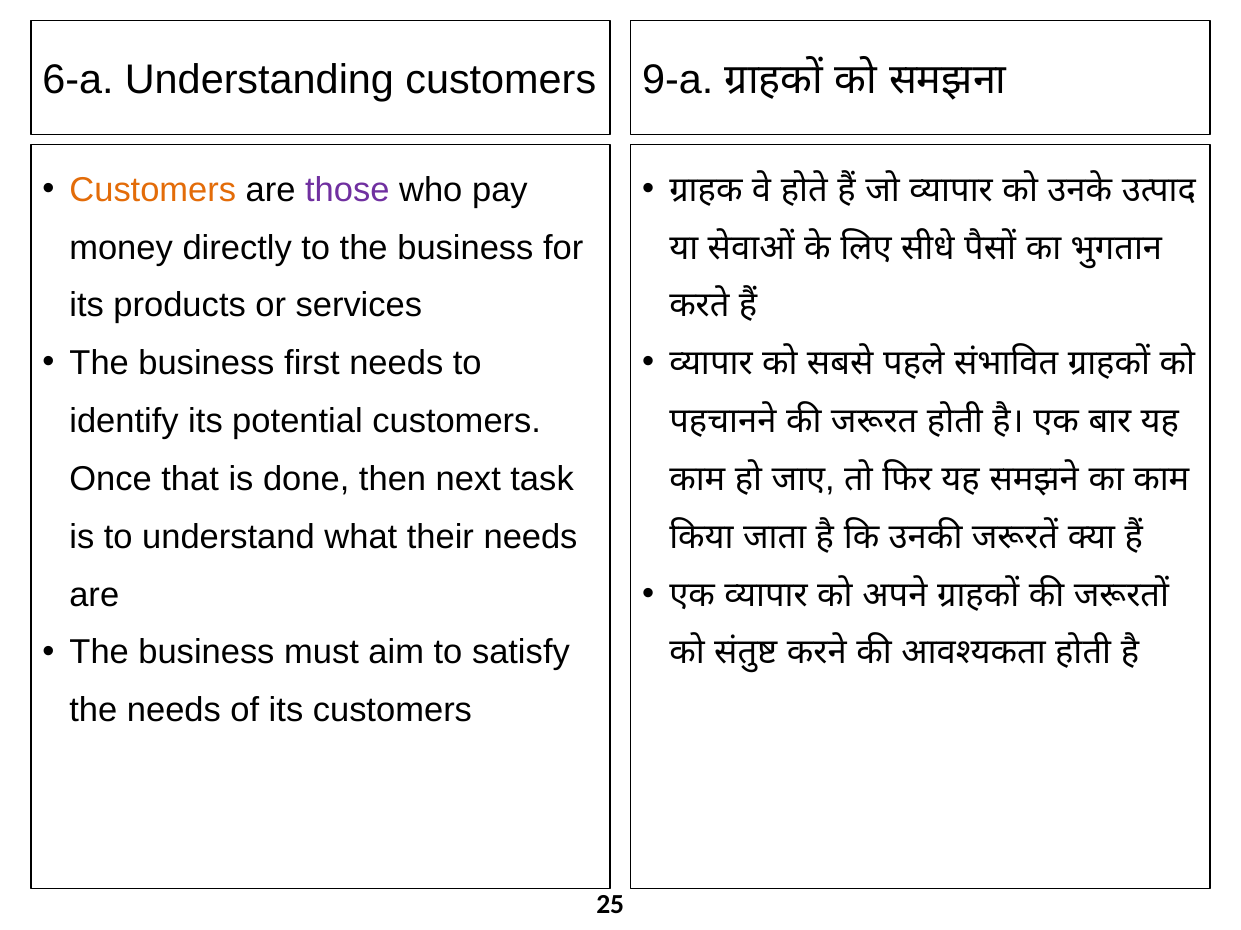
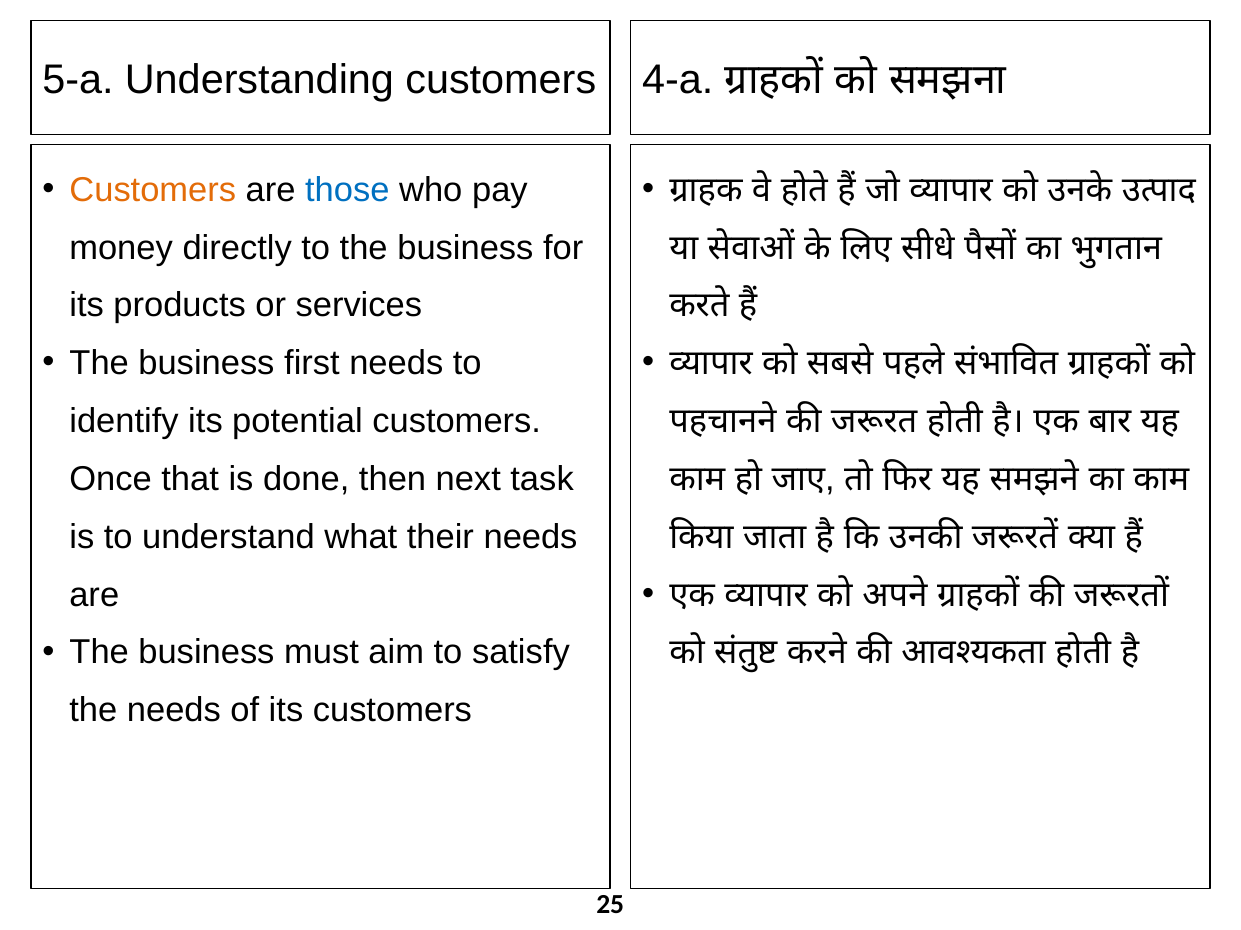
6-a: 6-a -> 5-a (78, 80)
9-a: 9-a -> 4-a (678, 80)
those colour: purple -> blue (347, 190)
